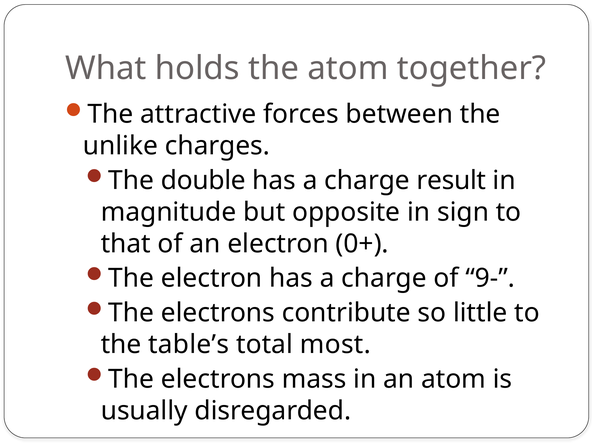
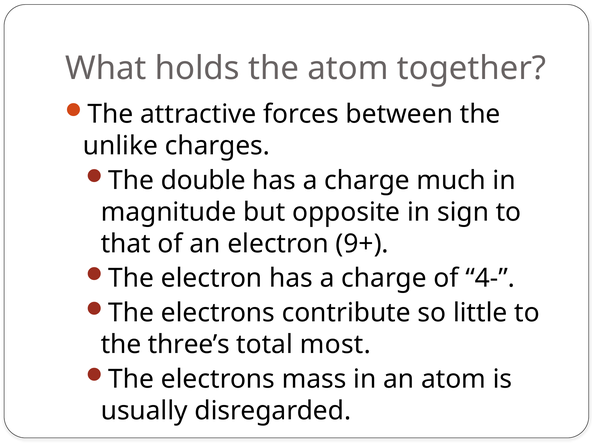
result: result -> much (451, 181)
0+: 0+ -> 9+ (362, 244)
9-: 9- -> 4- (490, 279)
table’s: table’s -> three’s (189, 345)
